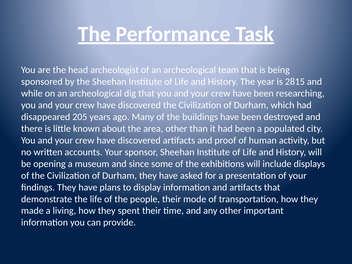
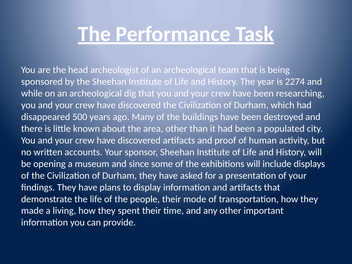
2815: 2815 -> 2274 (295, 82)
205: 205 -> 500 (80, 117)
